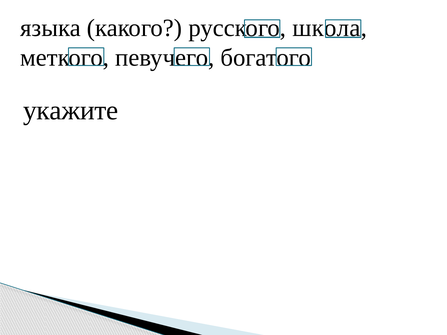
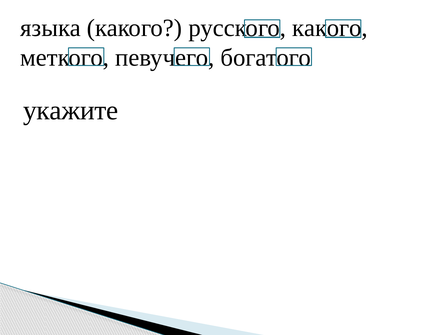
русского школа: школа -> какого (330, 28)
